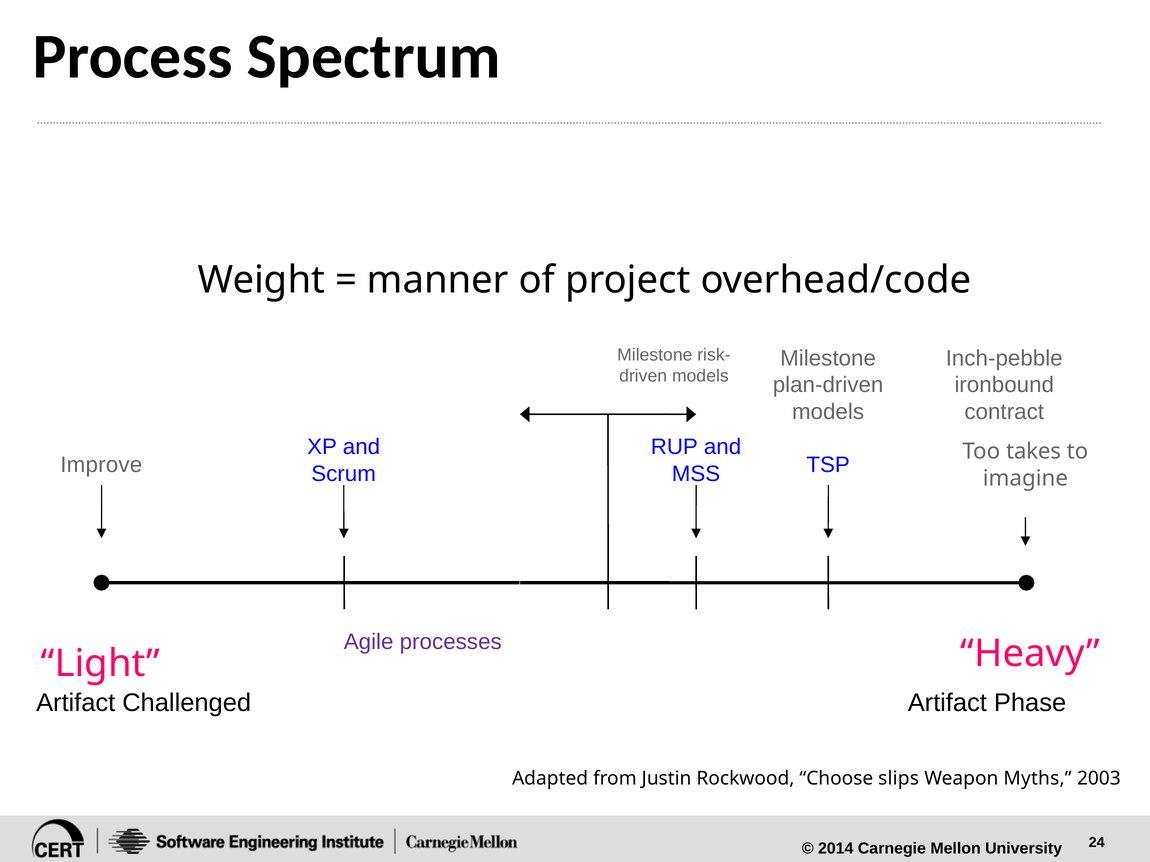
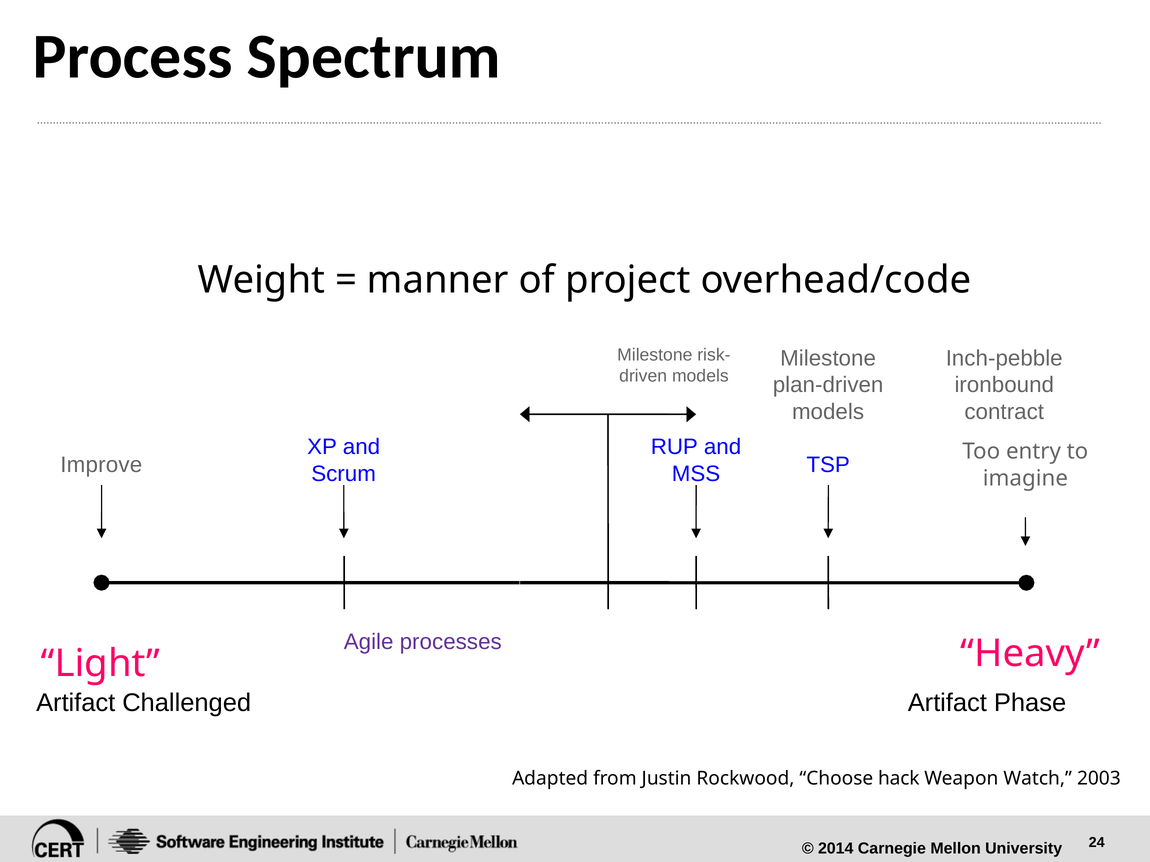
takes: takes -> entry (1033, 452)
slips: slips -> hack (899, 779)
Myths: Myths -> Watch (1038, 779)
